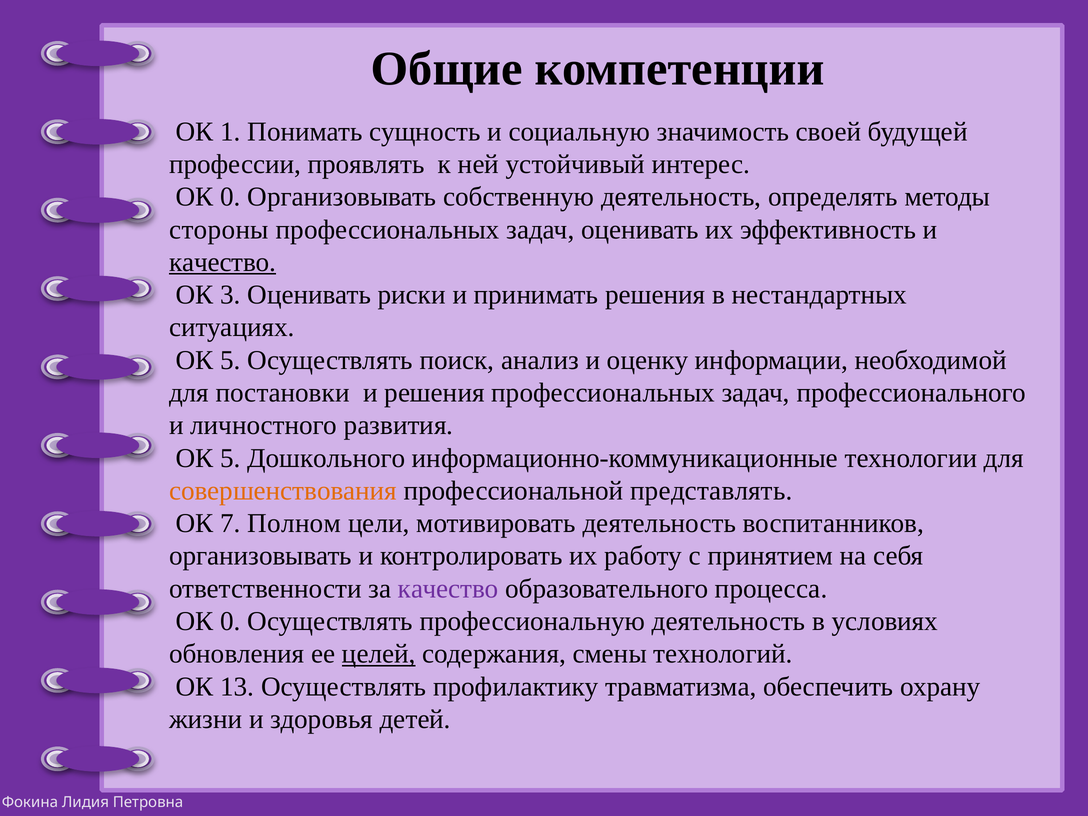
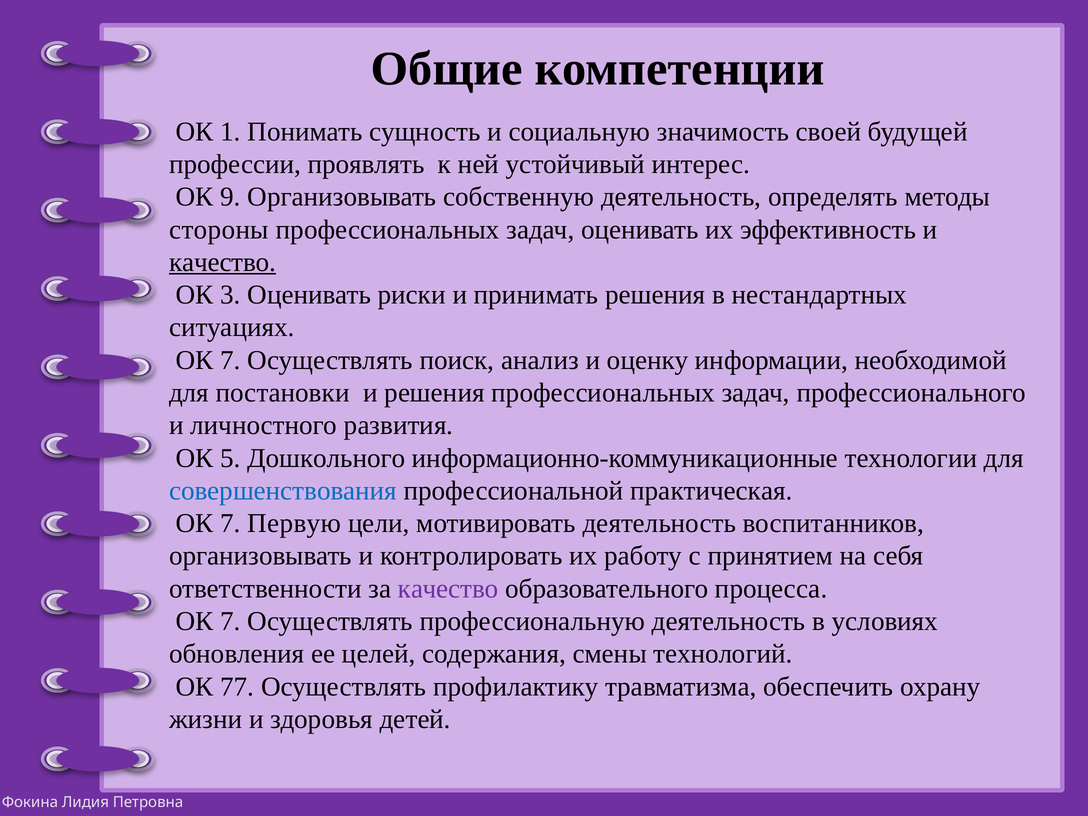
0: 0 -> 9 (230, 197)
5: 5 -> 7 (230, 360)
совершенствования colour: orange -> blue (283, 491)
представлять: представлять -> практическая (711, 491)
Полном: Полном -> Первую (294, 523)
0: 0 -> 7 (230, 621)
целей underline: present -> none (379, 654)
13: 13 -> 77 (237, 687)
